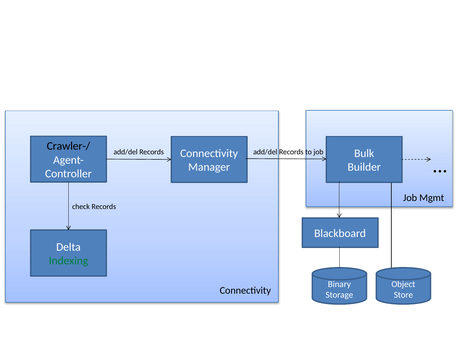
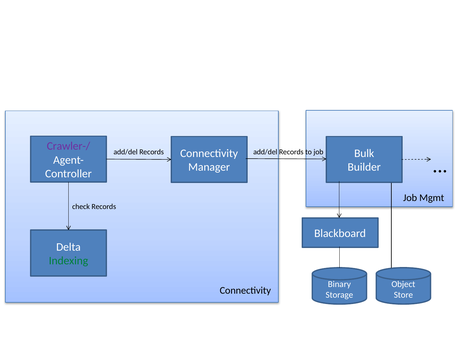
Crawler-/ colour: black -> purple (68, 146)
